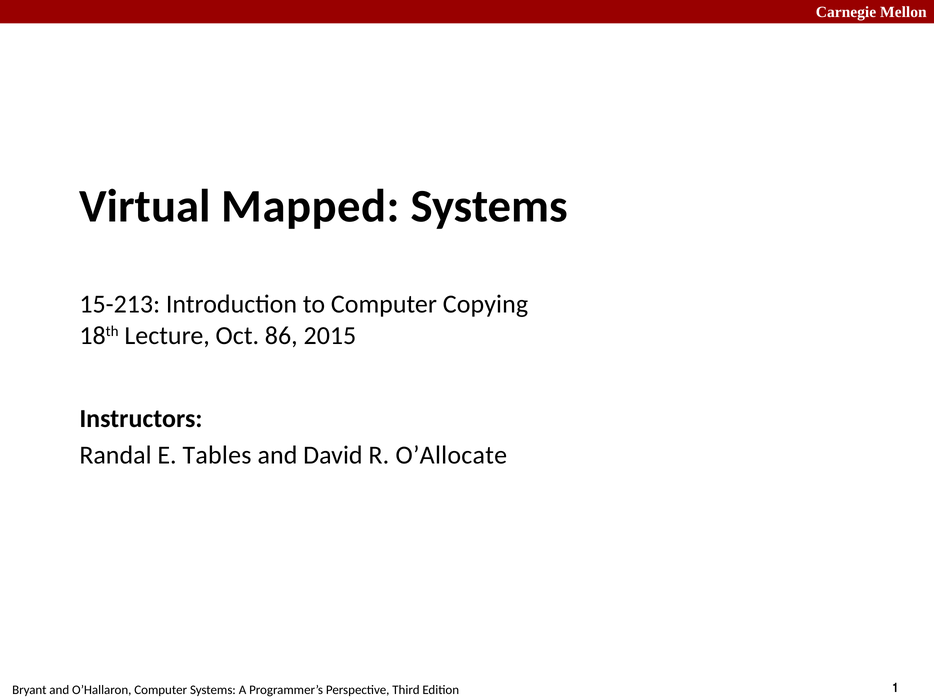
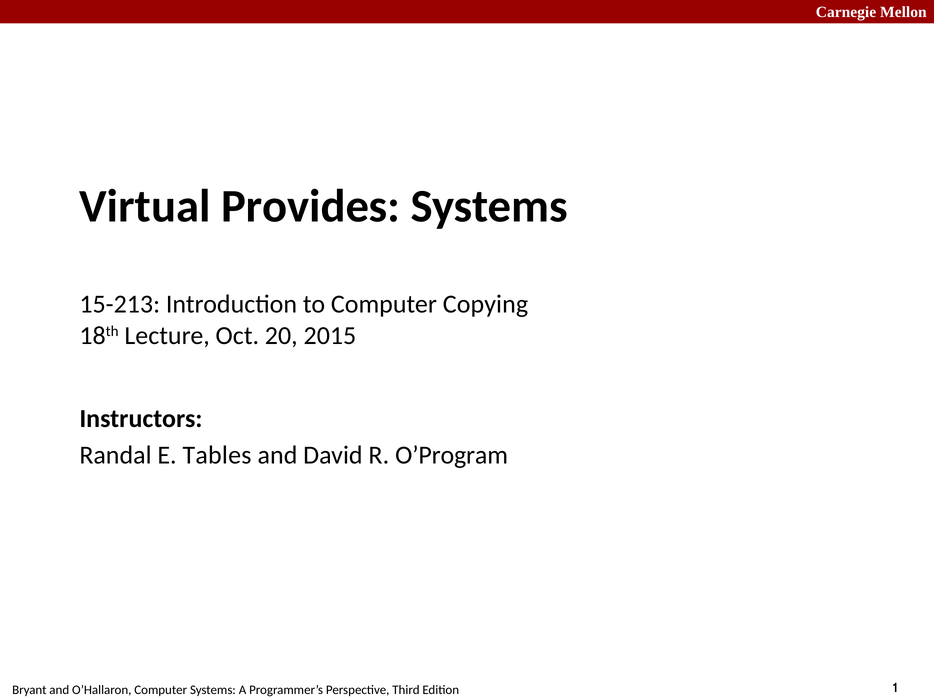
Mapped: Mapped -> Provides (311, 206)
86: 86 -> 20 (281, 336)
O’Allocate: O’Allocate -> O’Program (452, 455)
